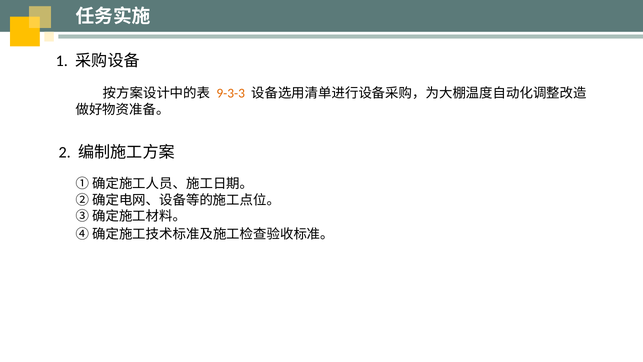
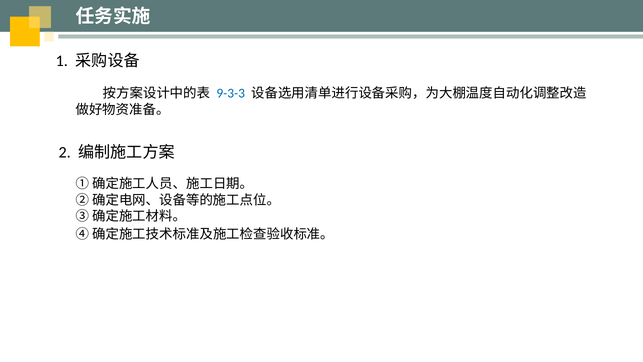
9-3-3 colour: orange -> blue (231, 93)
